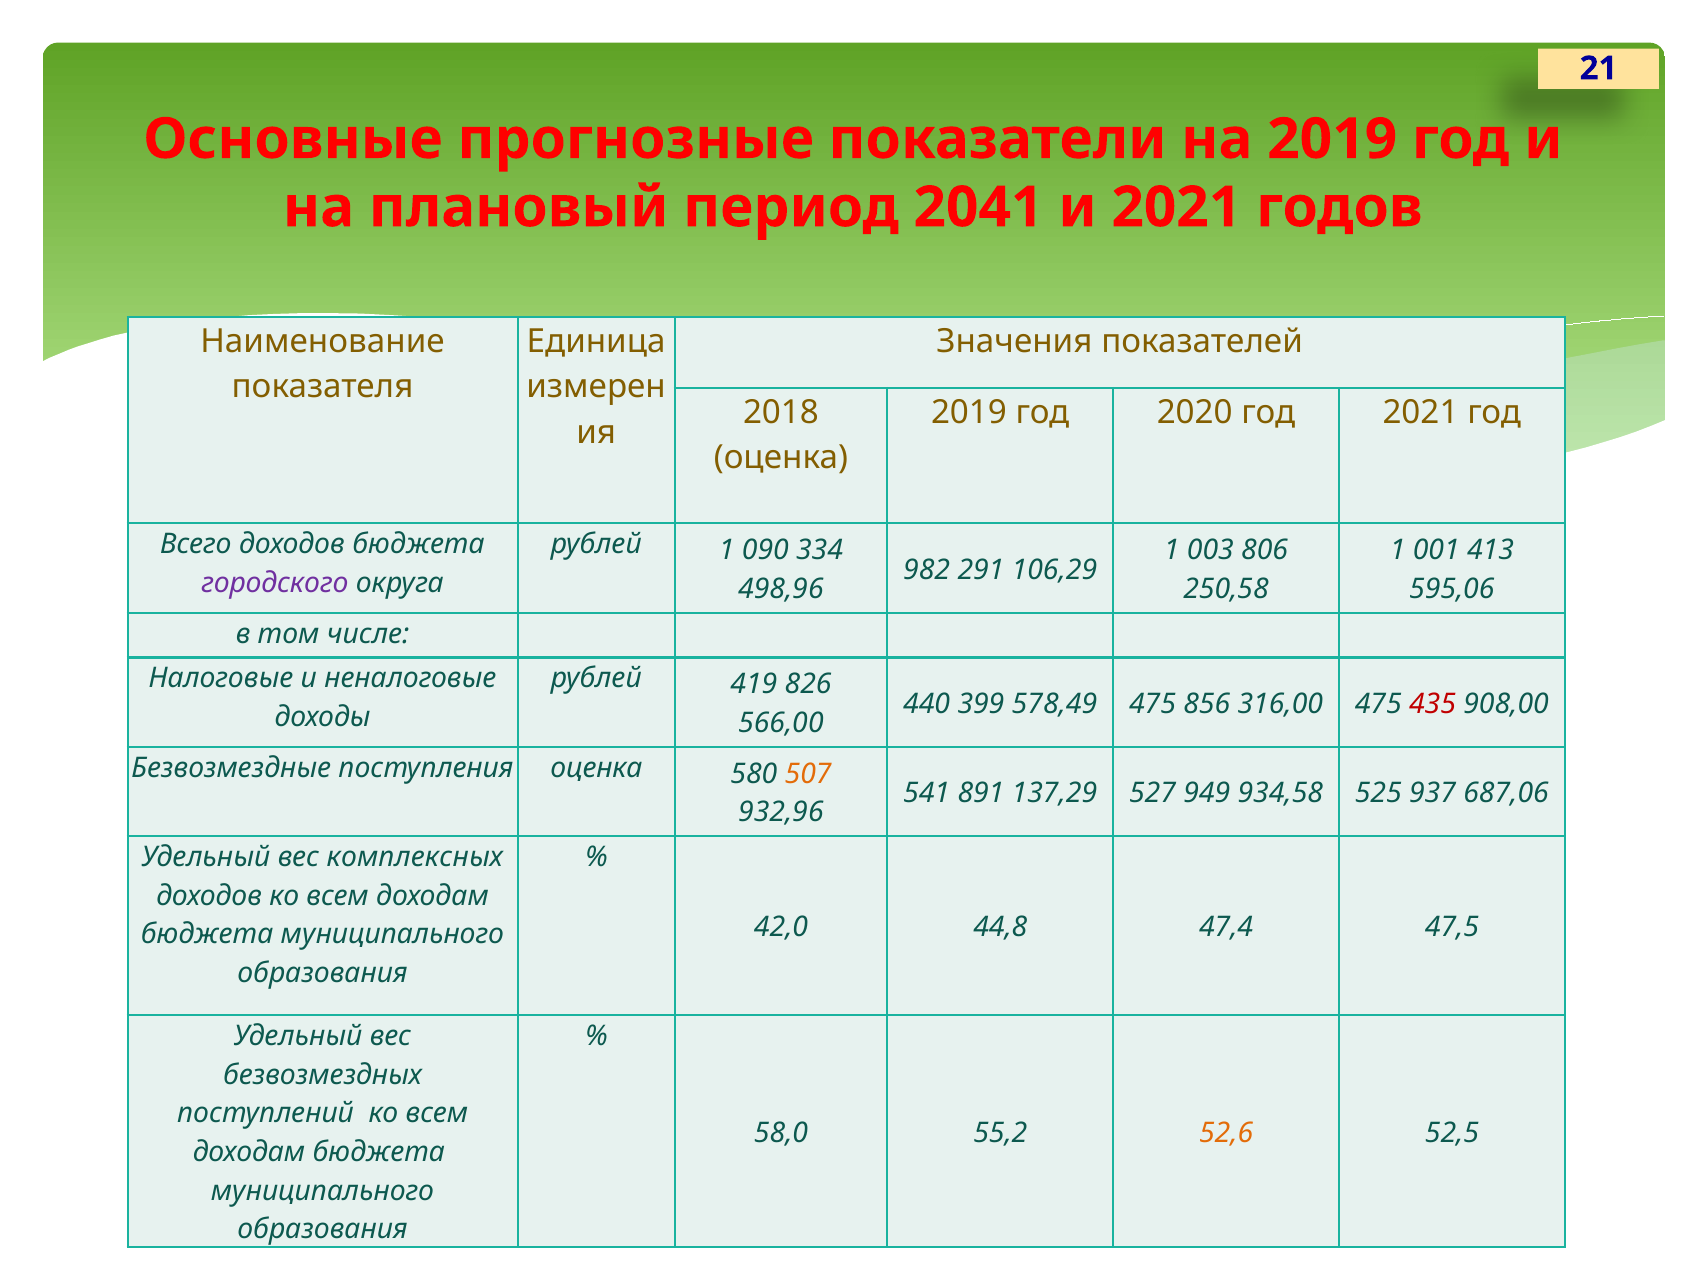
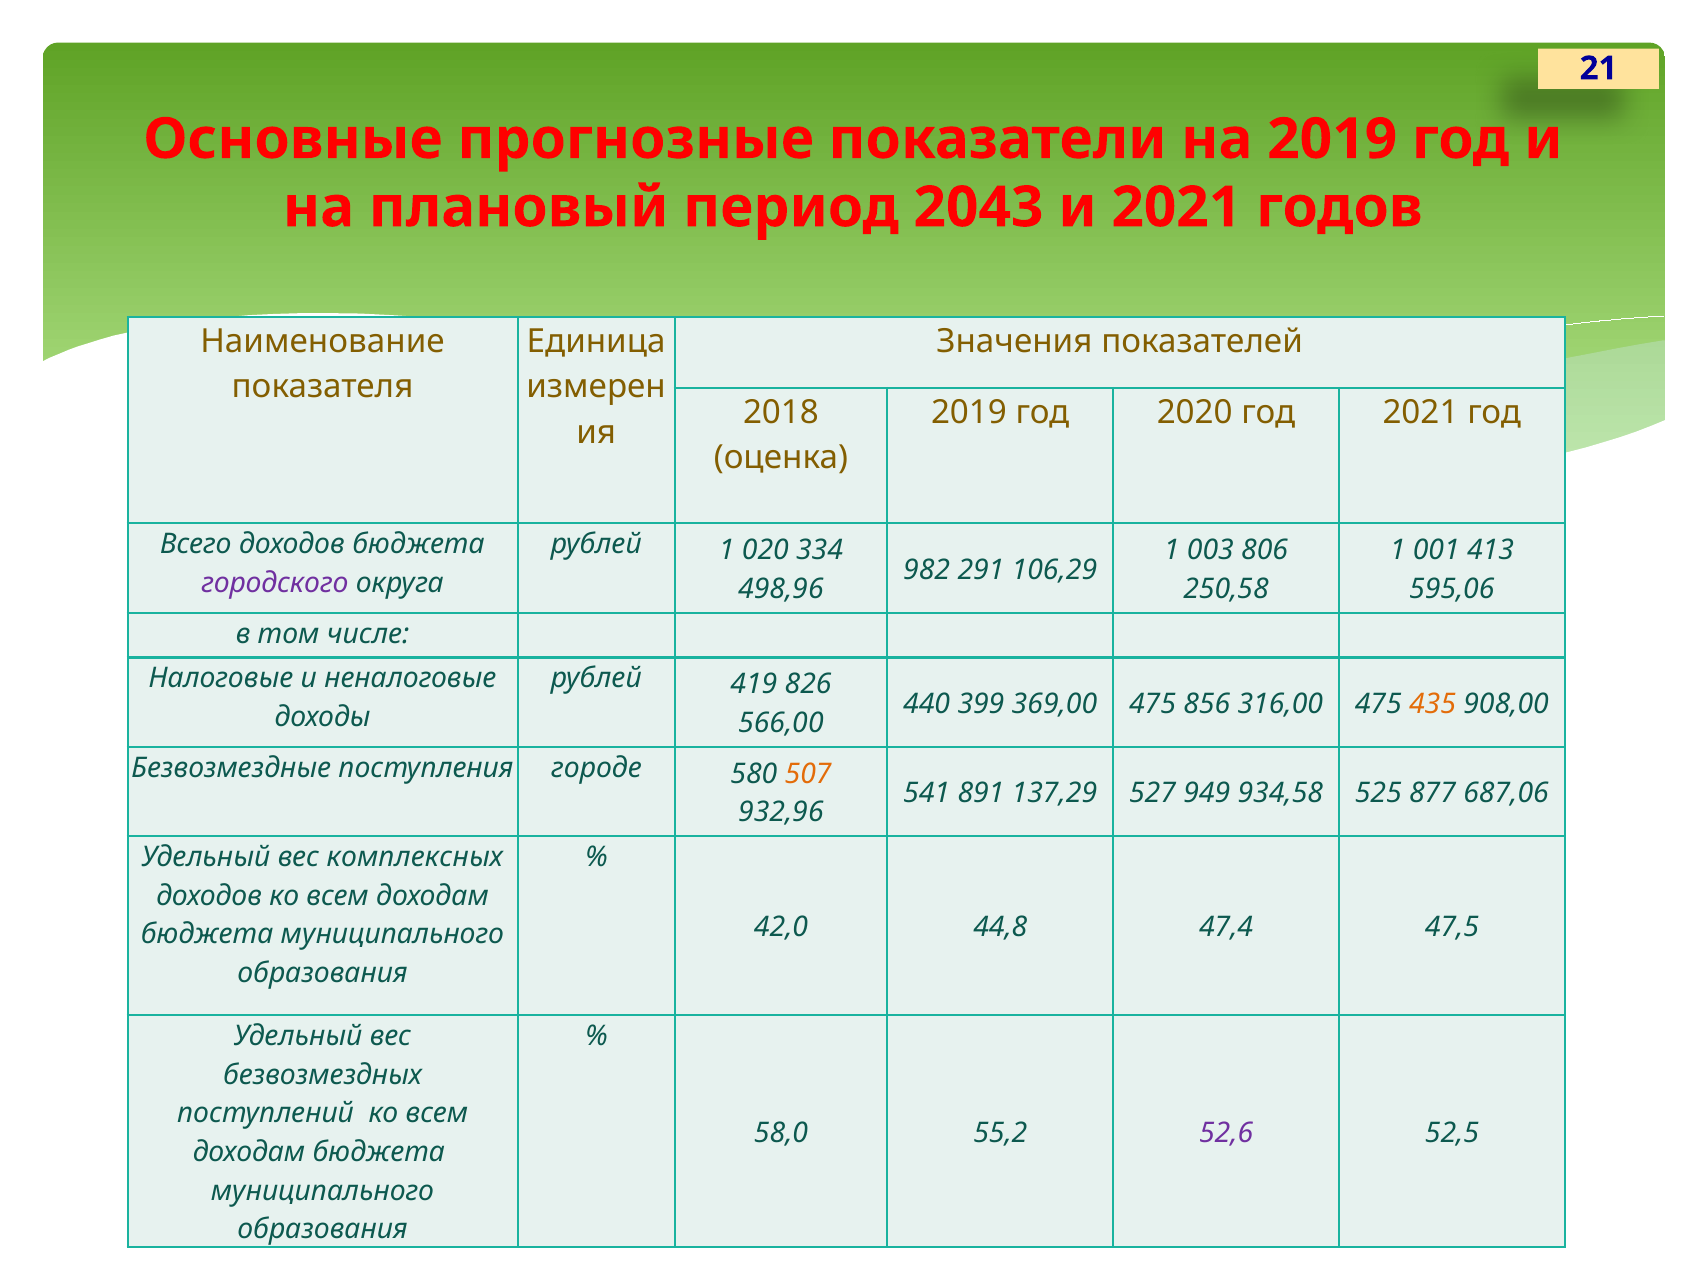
2041: 2041 -> 2043 (978, 208)
090: 090 -> 020 (765, 551)
578,49: 578,49 -> 369,00 (1054, 704)
435 colour: red -> orange (1433, 704)
поступления оценка: оценка -> городе (596, 768)
937: 937 -> 877 (1433, 794)
52,6 colour: orange -> purple (1226, 1133)
